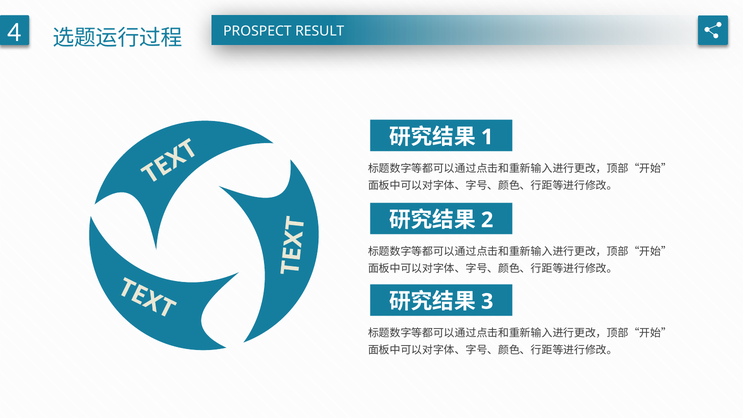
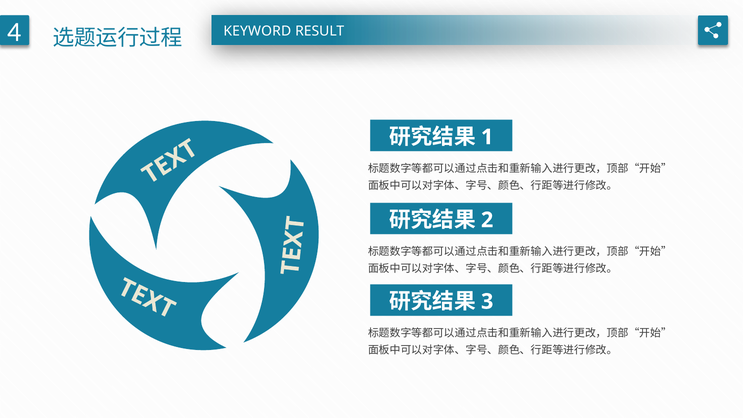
PROSPECT: PROSPECT -> KEYWORD (257, 31)
